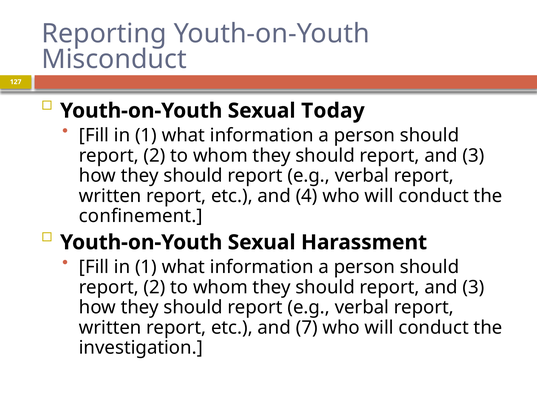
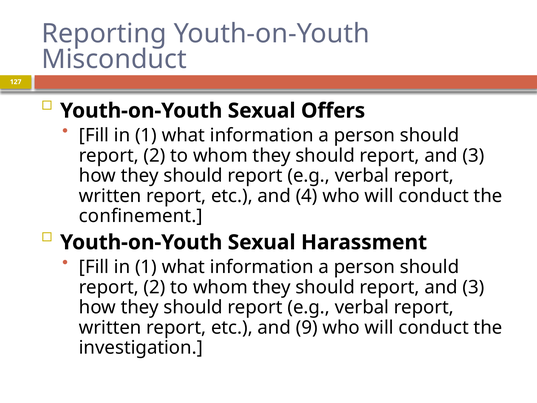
Today: Today -> Offers (333, 111)
7: 7 -> 9 (307, 327)
